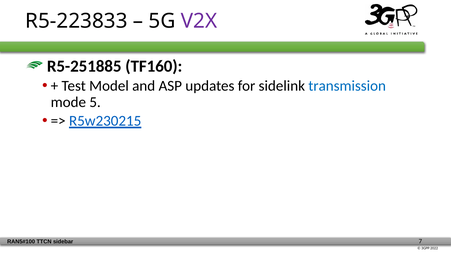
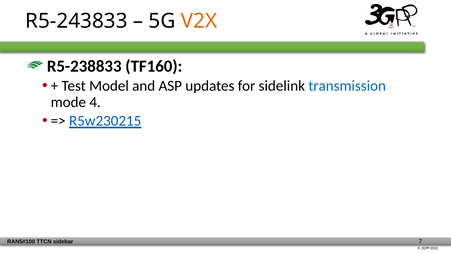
R5-223833: R5-223833 -> R5-243833 (76, 21)
V2X colour: purple -> orange (199, 21)
R5-251885: R5-251885 -> R5-238833 (84, 66)
5: 5 -> 4 (95, 102)
